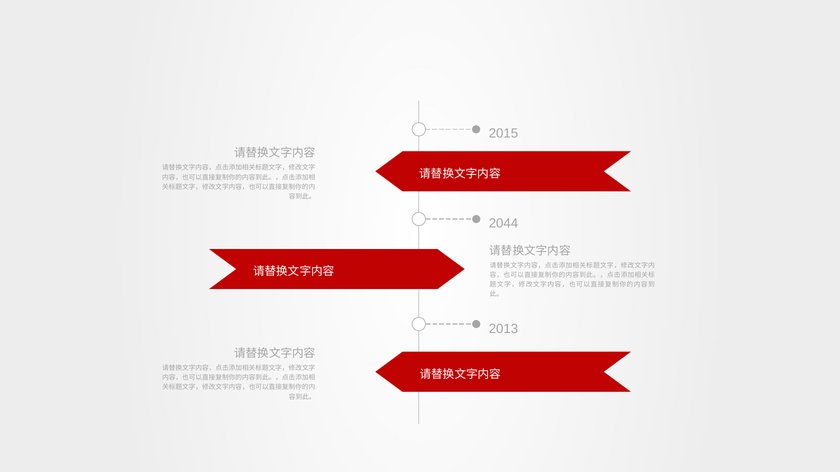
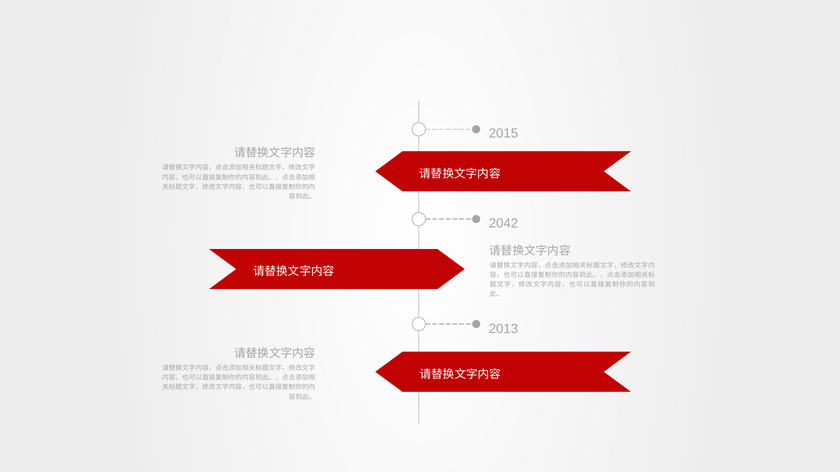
2044: 2044 -> 2042 (503, 224)
